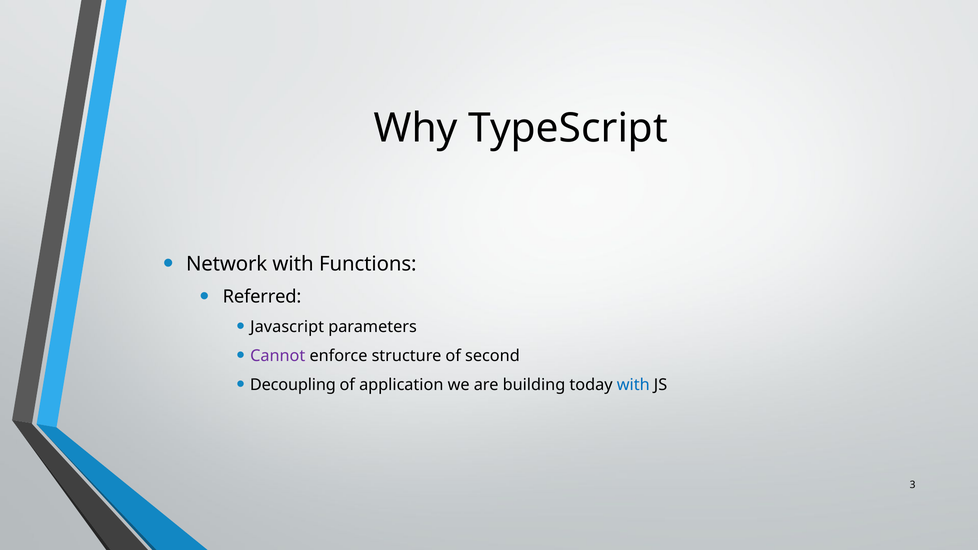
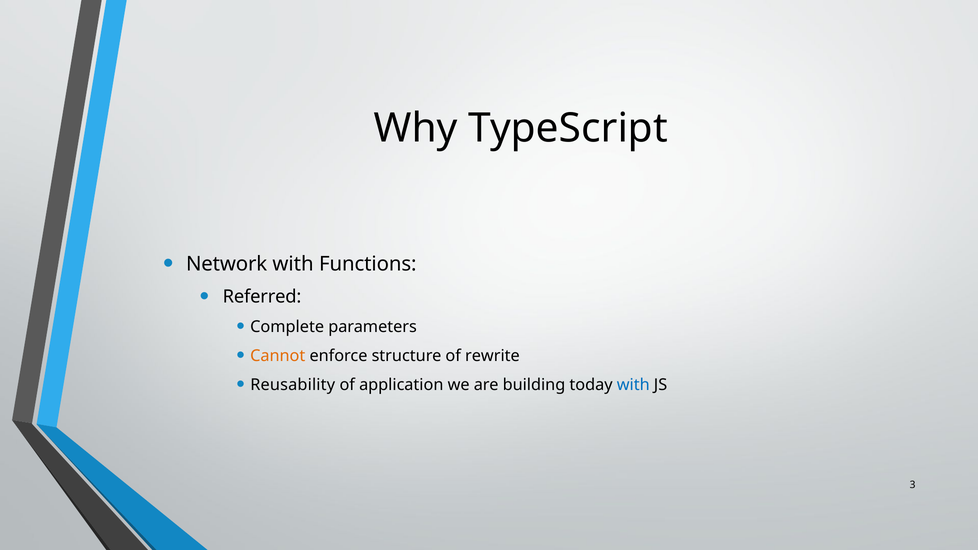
Javascript: Javascript -> Complete (287, 327)
Cannot colour: purple -> orange (278, 356)
second: second -> rewrite (492, 356)
Decoupling: Decoupling -> Reusability (293, 385)
